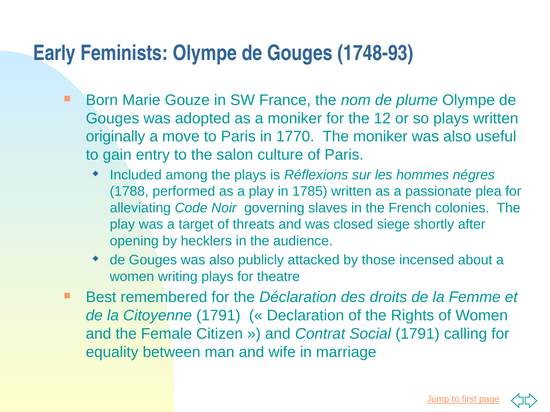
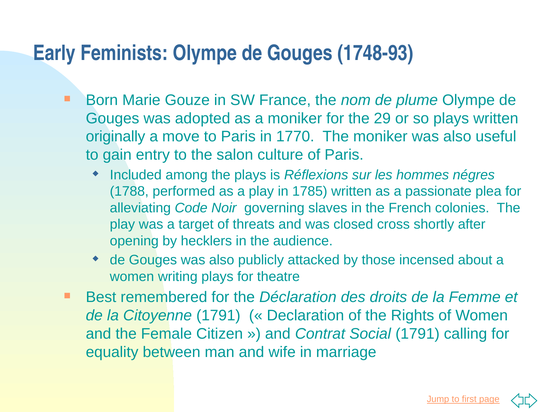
12: 12 -> 29 (382, 118)
siege: siege -> cross (393, 225)
